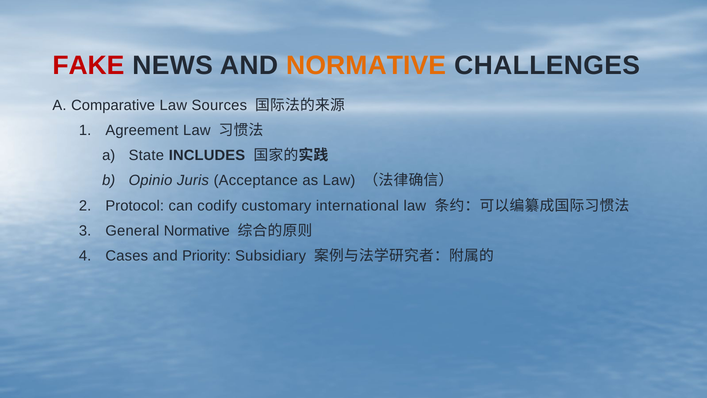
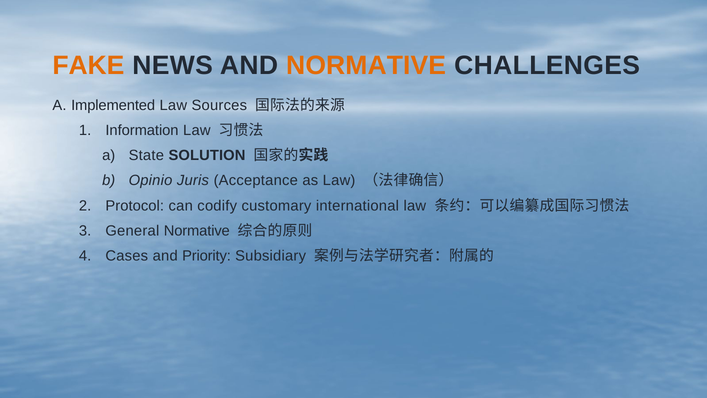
FAKE colour: red -> orange (88, 65)
Comparative: Comparative -> Implemented (113, 105)
Agreement: Agreement -> Information (142, 130)
INCLUDES: INCLUDES -> SOLUTION (207, 155)
